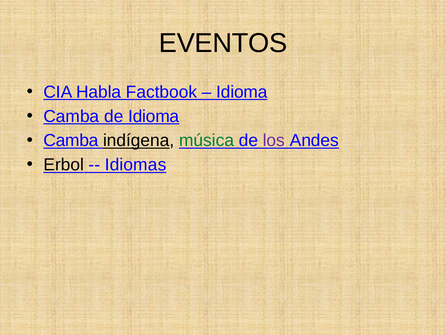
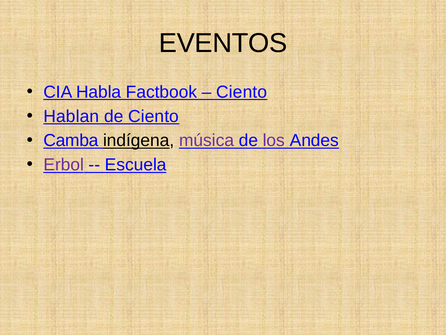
Idioma: Idioma -> Ciento (242, 92)
Camba: Camba -> Hablan (71, 116)
de Idioma: Idioma -> Ciento (154, 116)
música colour: green -> purple (207, 140)
Erbol colour: black -> purple (64, 165)
Idiomas: Idiomas -> Escuela (136, 165)
